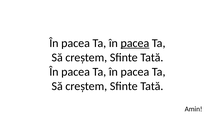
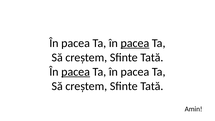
pacea underline: none -> present (76, 72)
